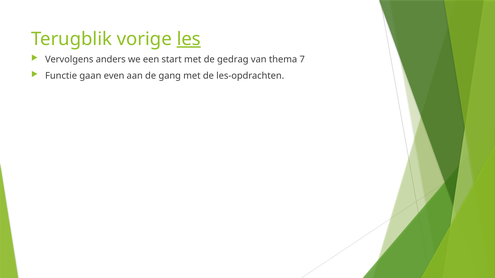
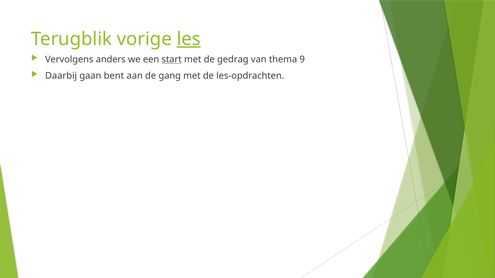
start underline: none -> present (172, 60)
7: 7 -> 9 (302, 60)
Functie: Functie -> Daarbij (61, 76)
even: even -> bent (114, 76)
